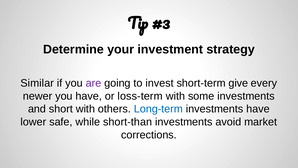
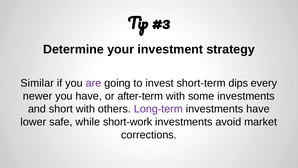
give: give -> dips (238, 83)
loss-term: loss-term -> after-term (140, 96)
Long-term colour: blue -> purple (158, 109)
short-than: short-than -> short-work (128, 122)
